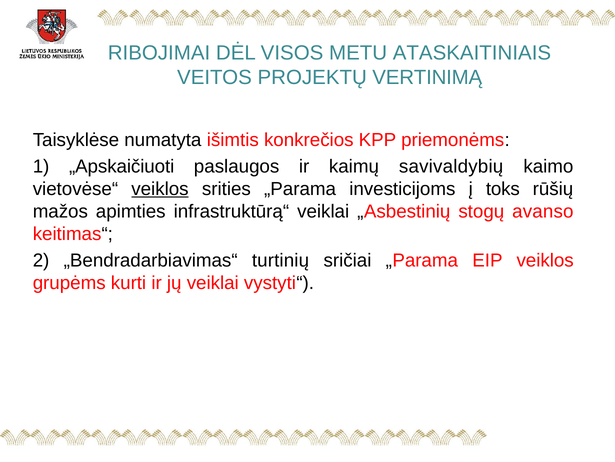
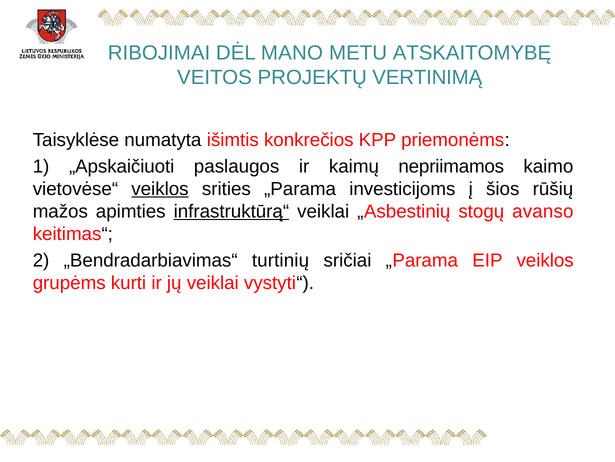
VISOS: VISOS -> MANO (292, 53)
ATASKAITINIAIS: ATASKAITINIAIS -> ATSKAITOMYBĘ (472, 53)
savivaldybių: savivaldybių -> nepriimamos (451, 166)
toks: toks -> šios (503, 189)
infrastruktūrą“ underline: none -> present (231, 211)
